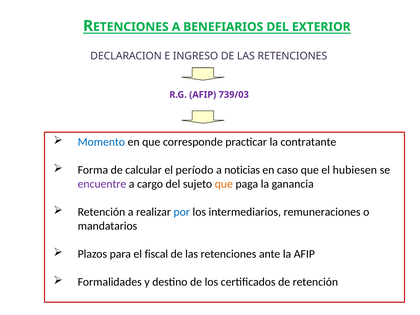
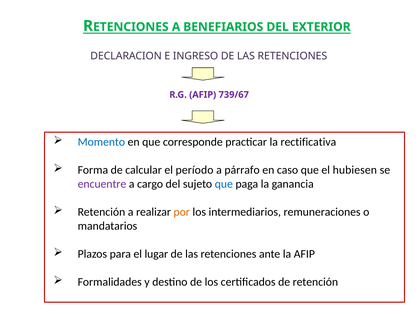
739/03: 739/03 -> 739/67 (234, 95)
contratante: contratante -> rectificativa (308, 142)
noticias: noticias -> párrafo (242, 170)
que colour: orange -> blue (224, 184)
por colour: blue -> orange (182, 212)
fiscal: fiscal -> lugar (156, 254)
